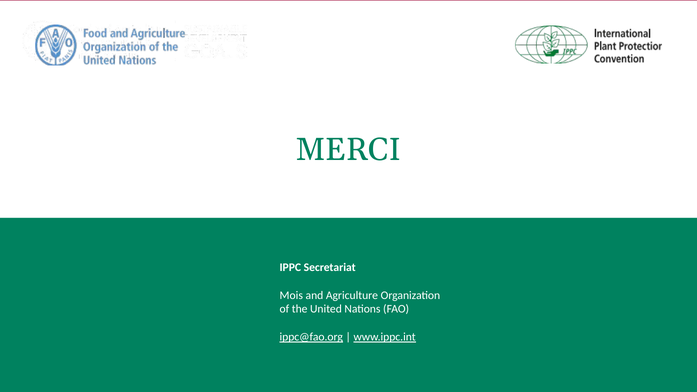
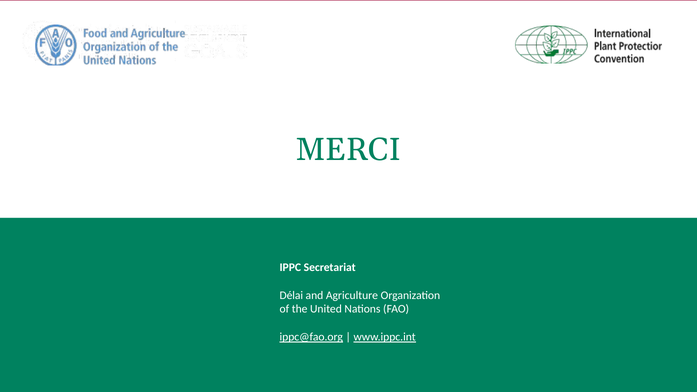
Mois: Mois -> Délai (291, 295)
